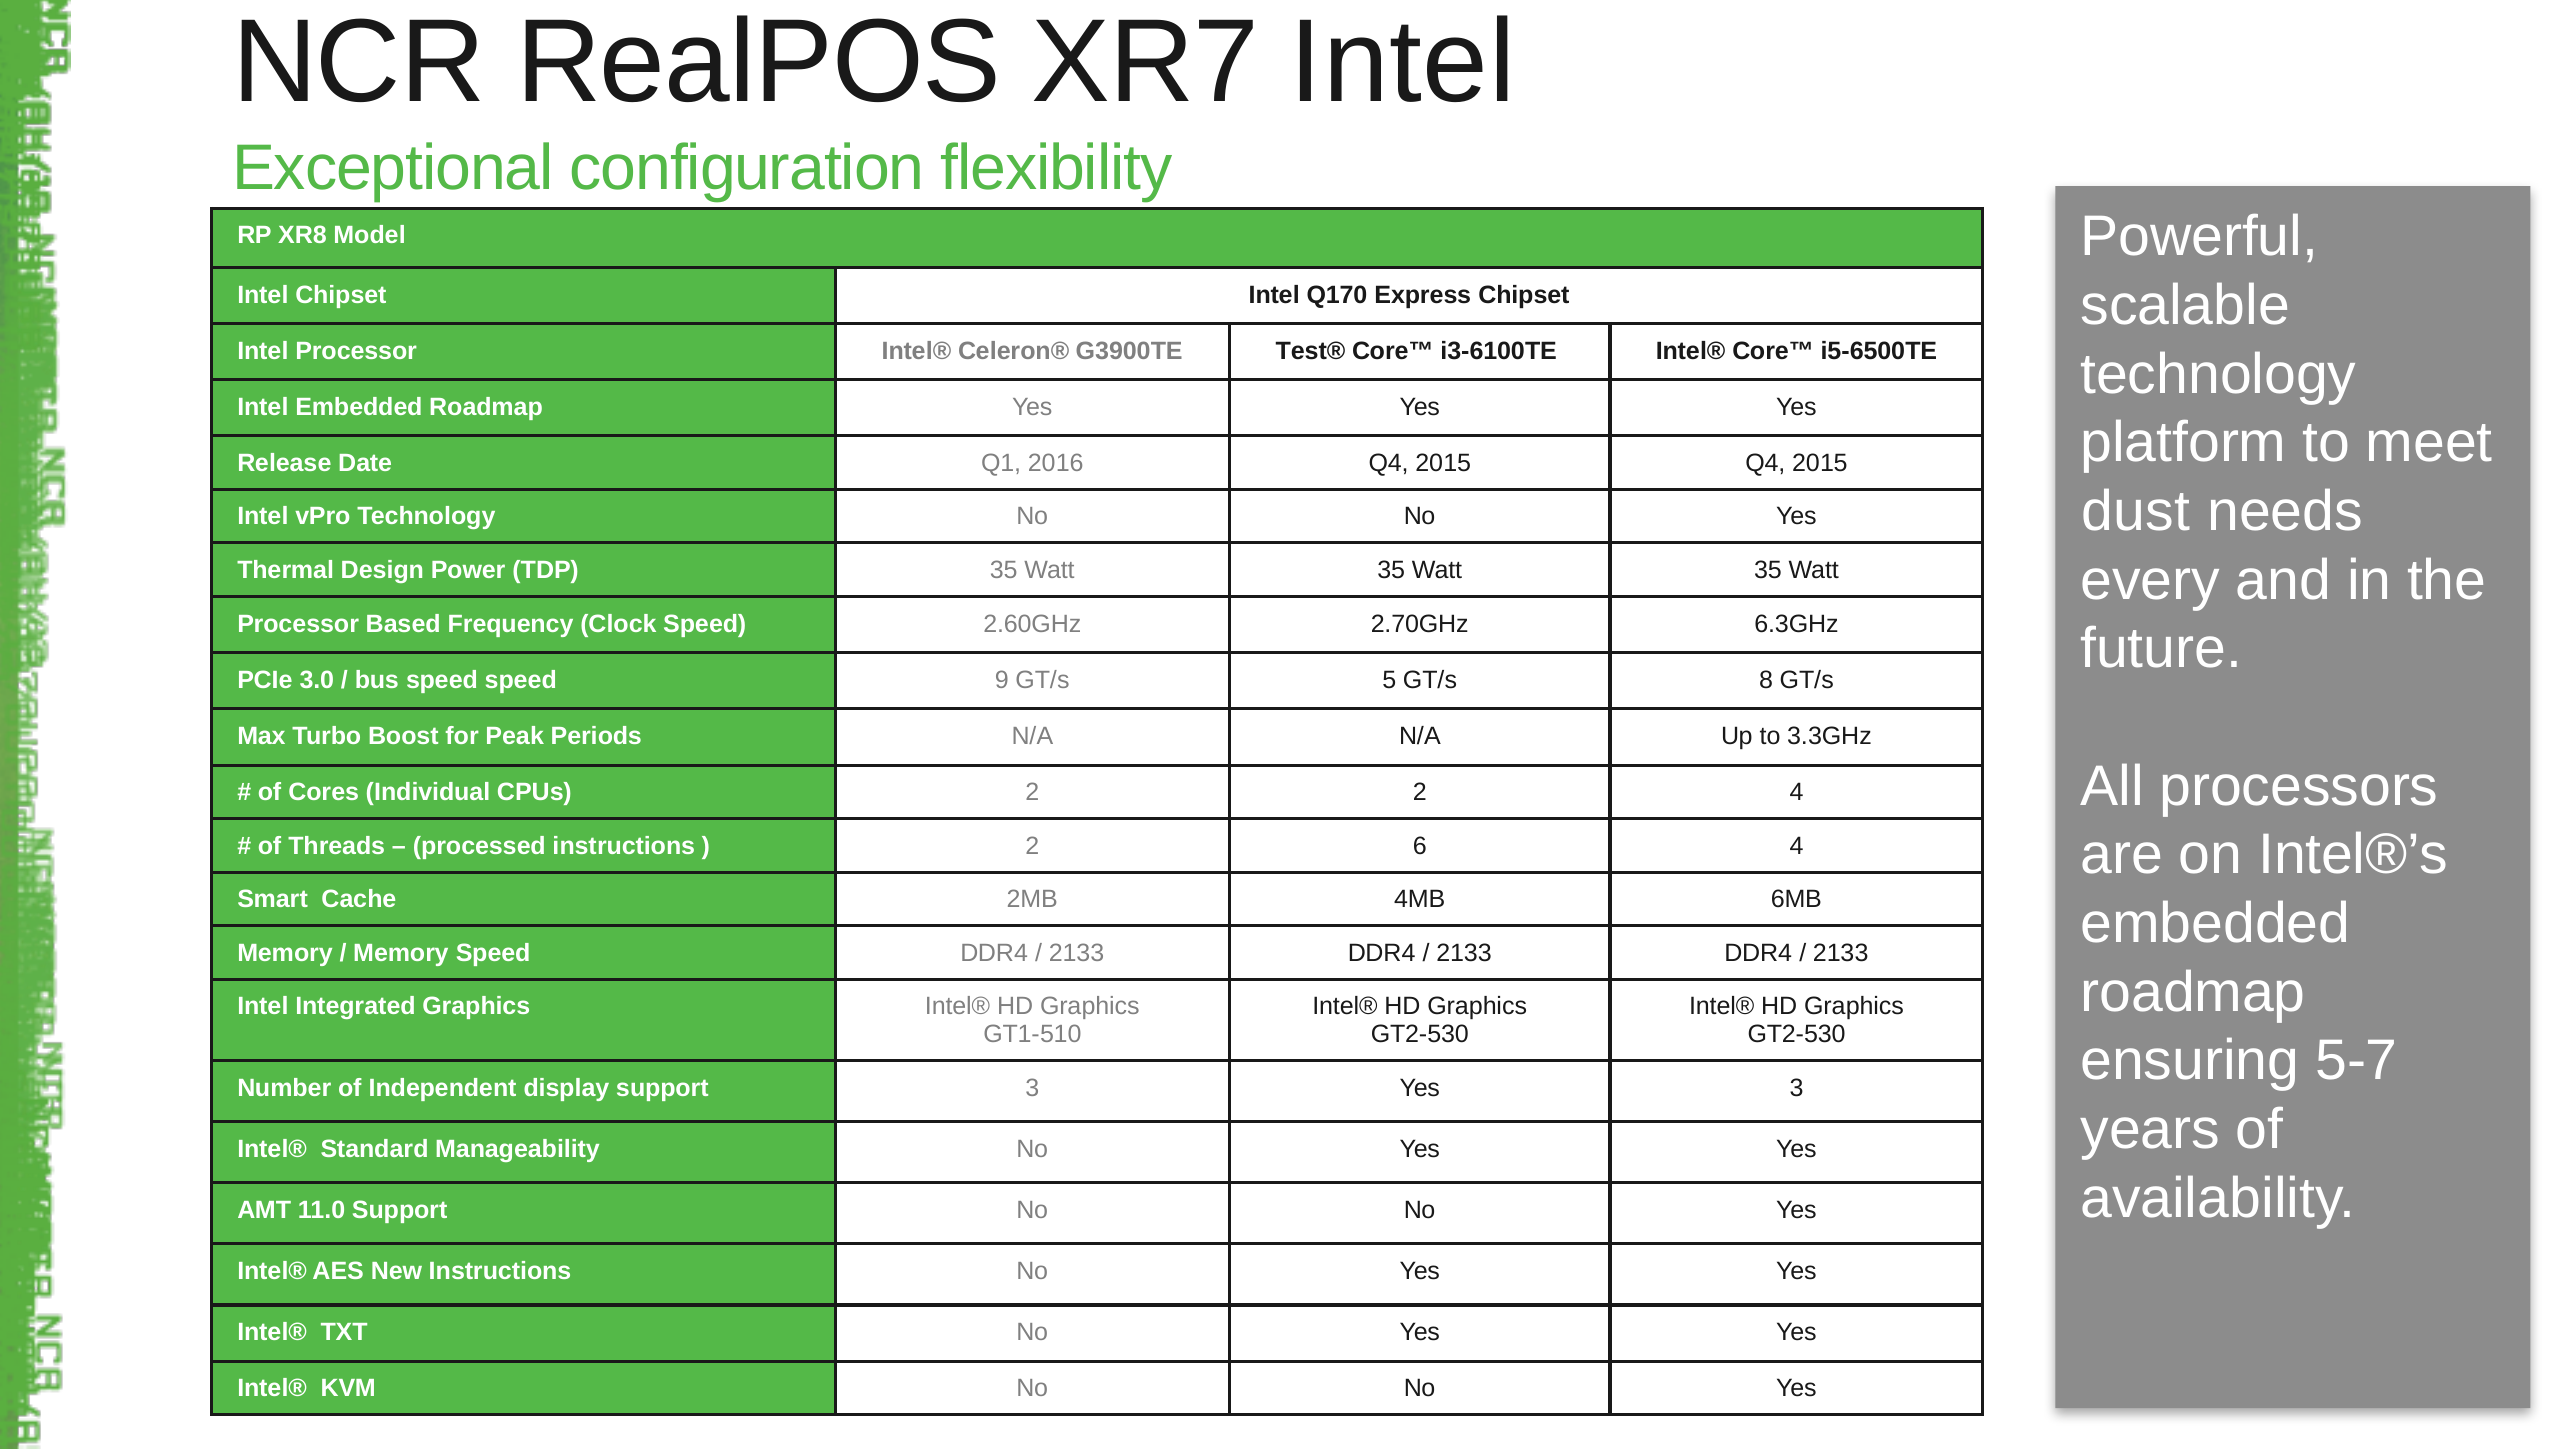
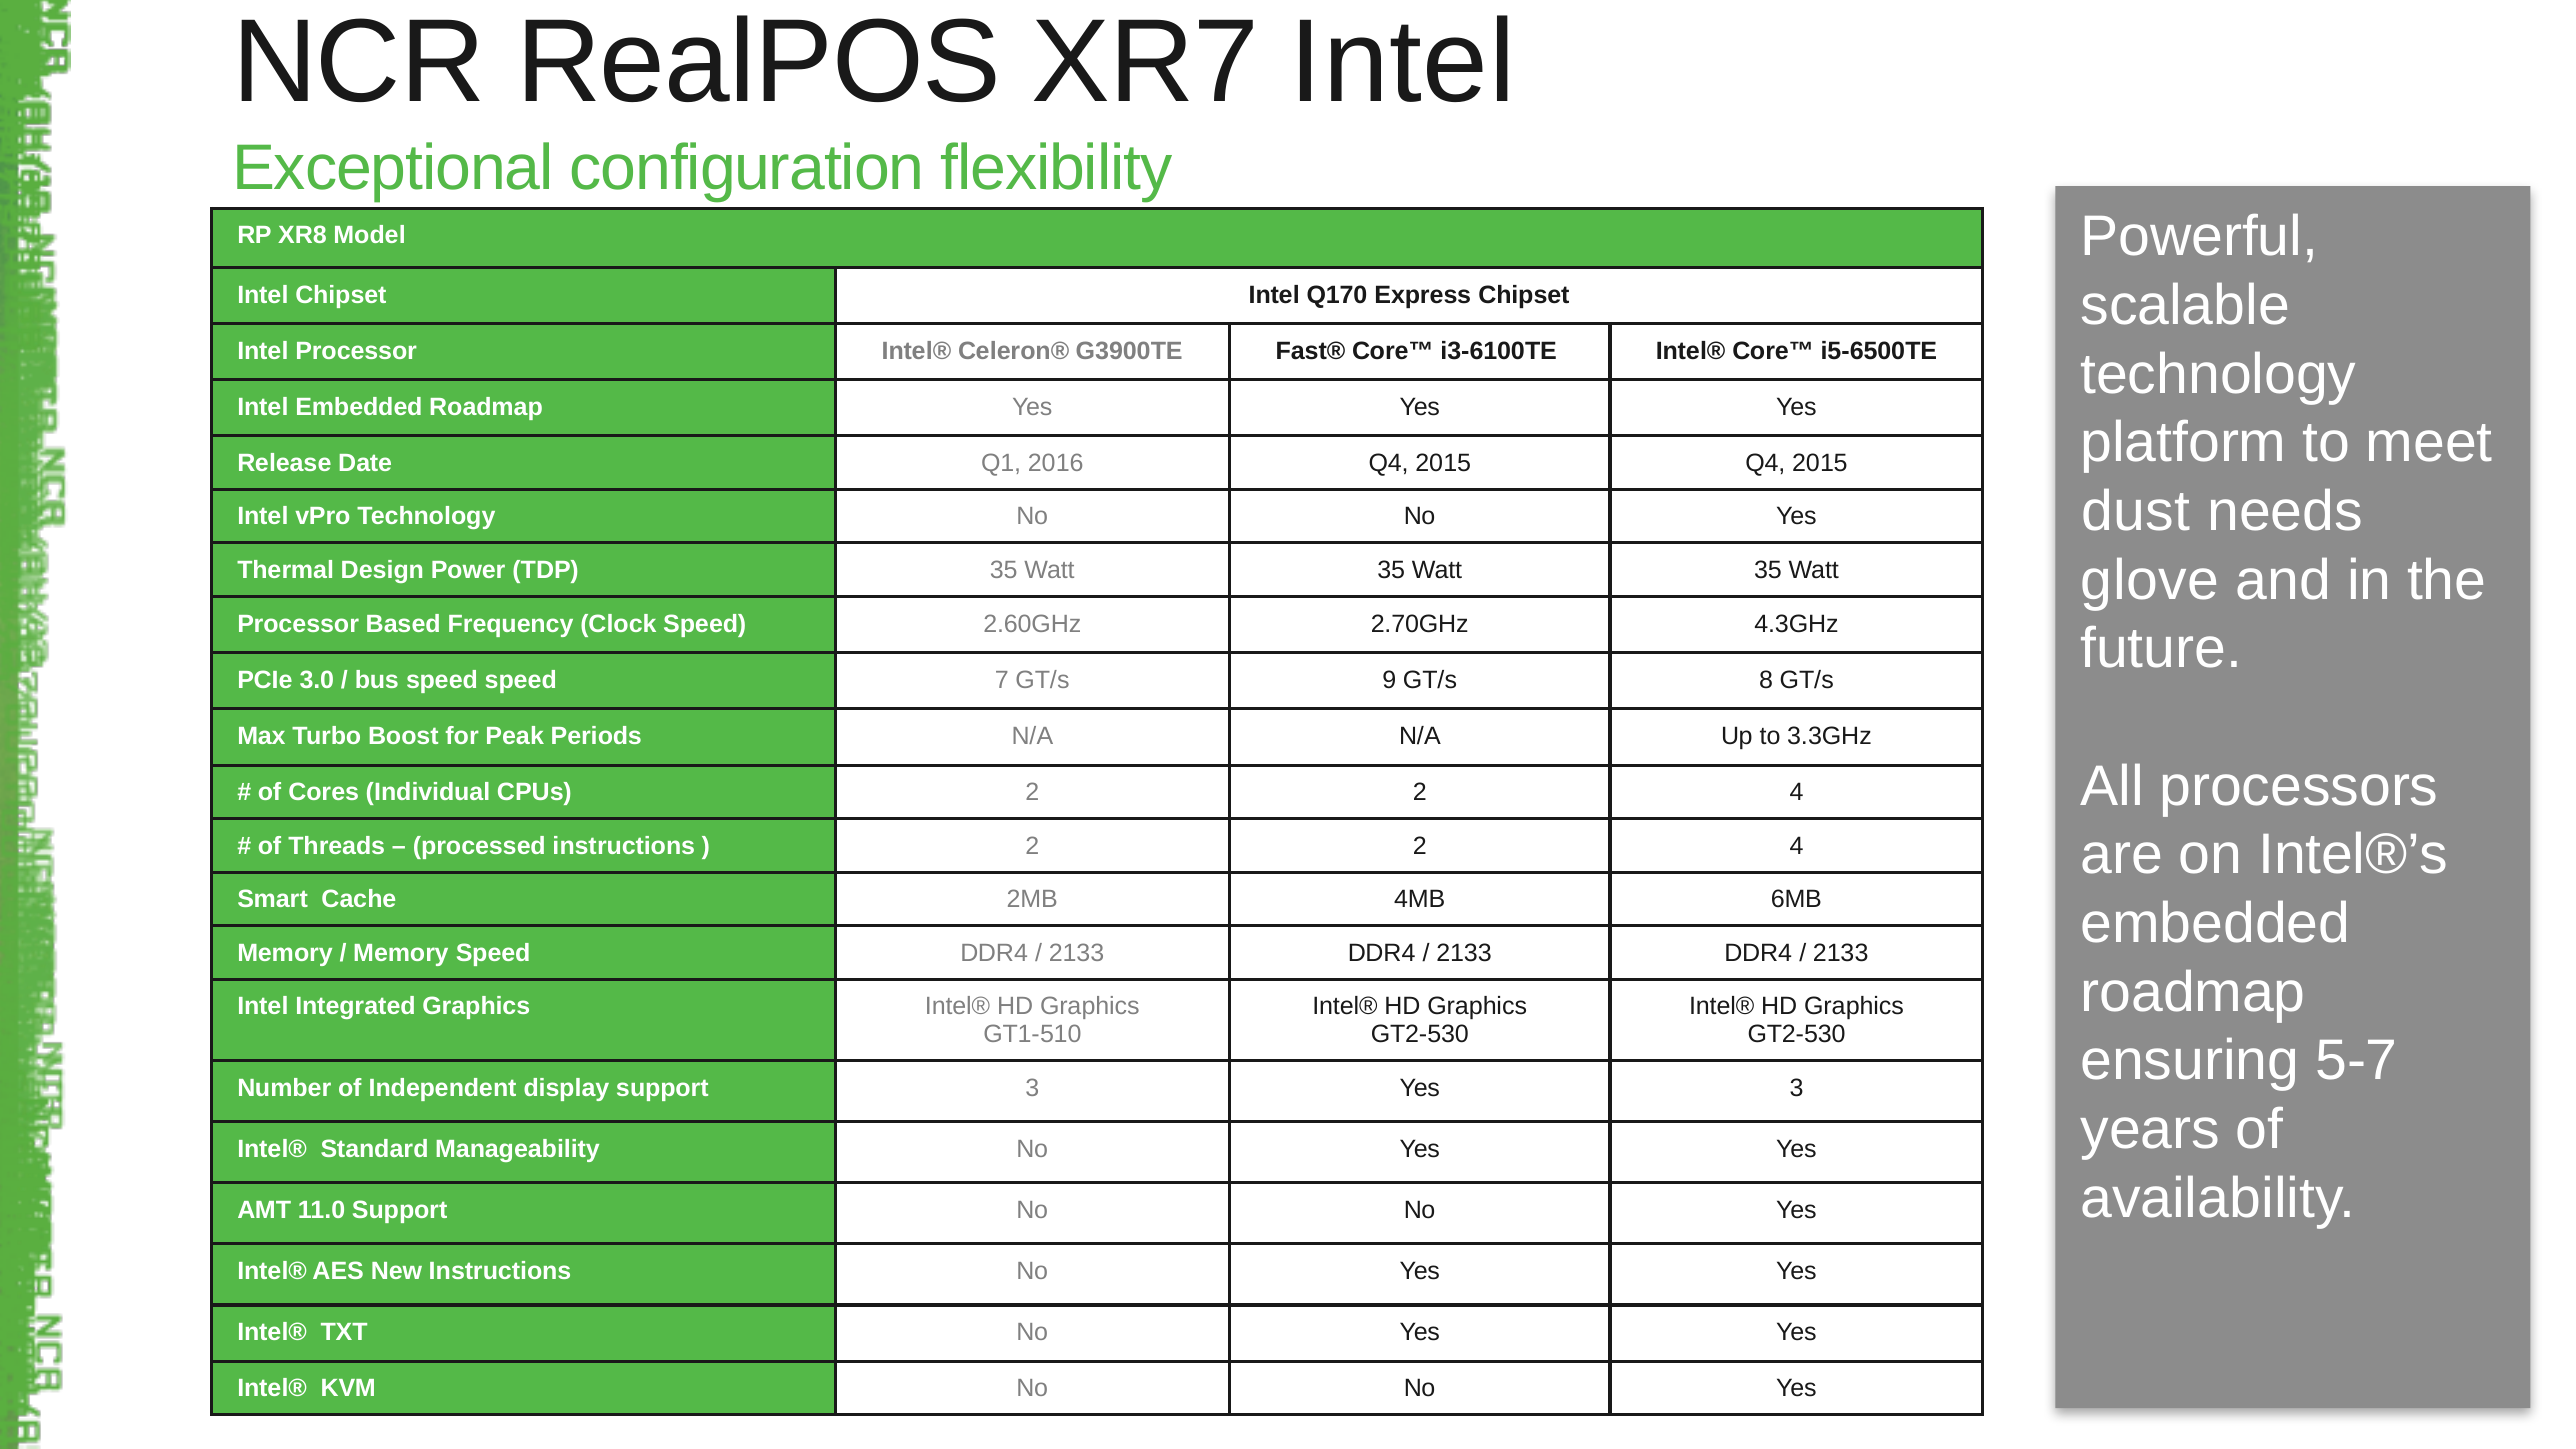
Test®: Test® -> Fast® (1310, 351)
every: every -> glove (2150, 580)
6.3GHz: 6.3GHz -> 4.3GHz (1796, 624)
9: 9 -> 7 (1002, 680)
5: 5 -> 9 (1389, 680)
6: 6 -> 2 (1420, 846)
